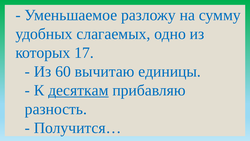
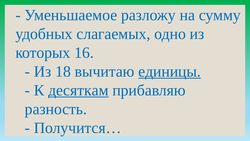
17: 17 -> 16 (84, 53)
60: 60 -> 18 (63, 71)
единицы underline: none -> present (170, 71)
